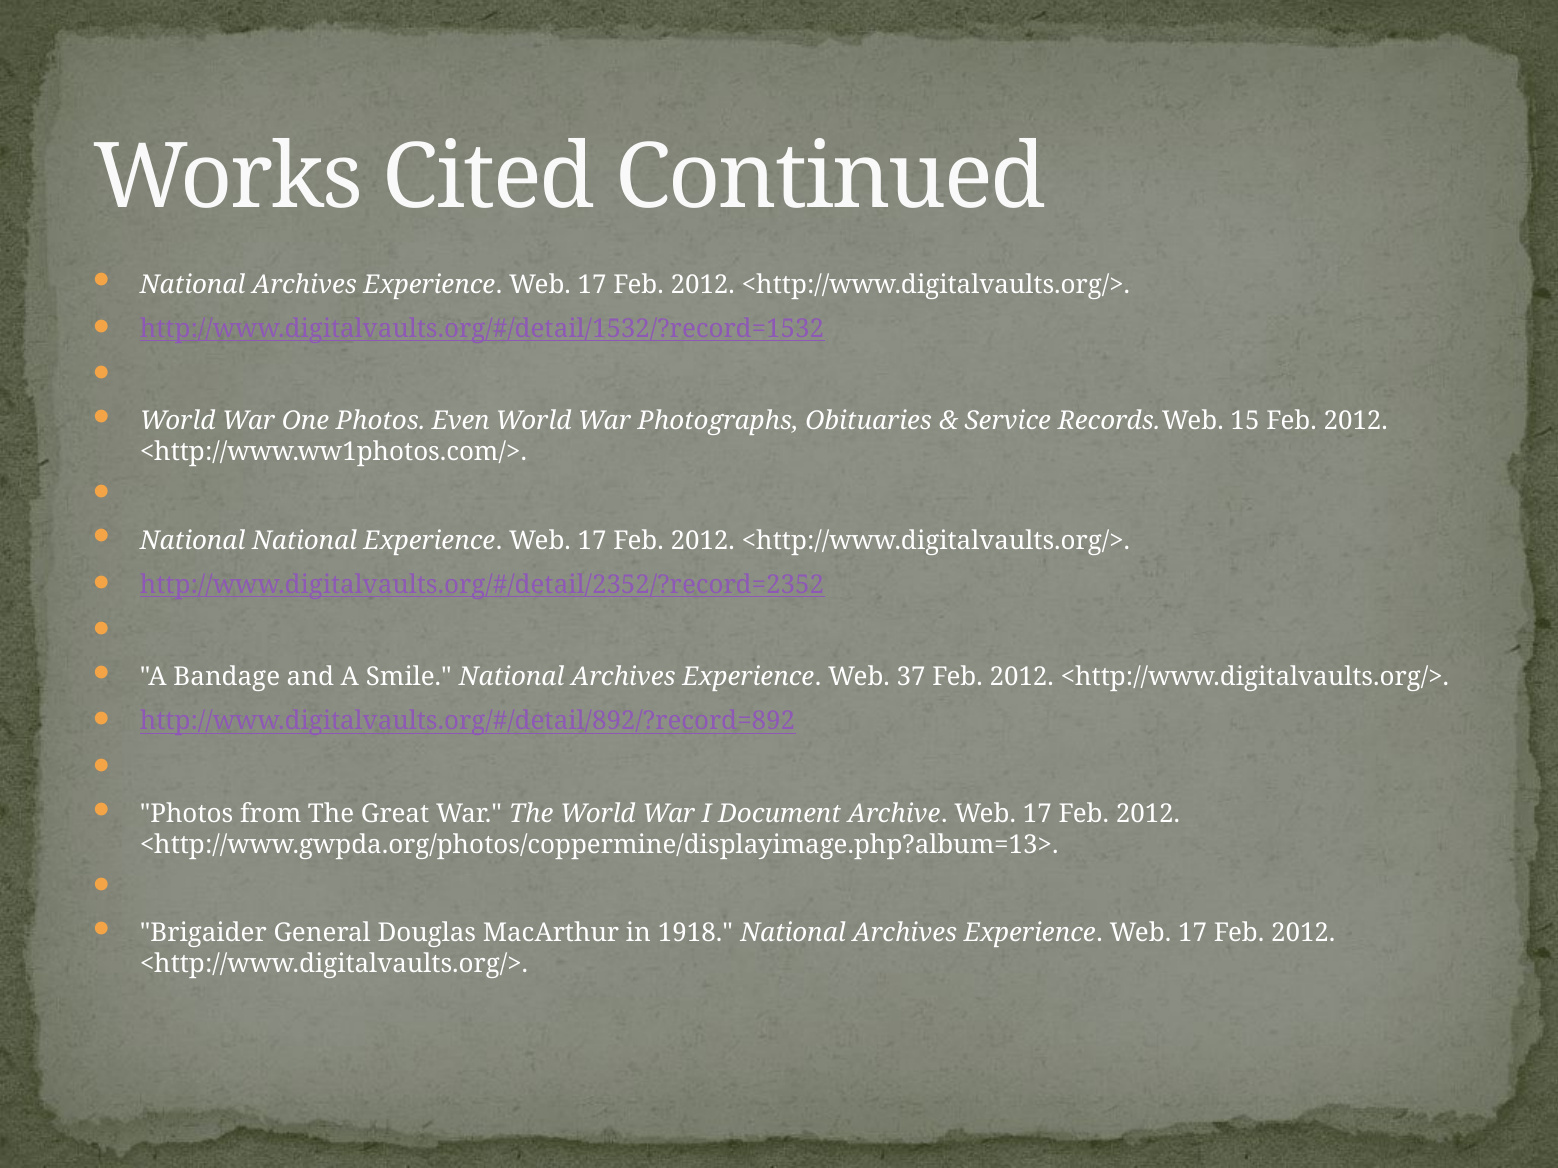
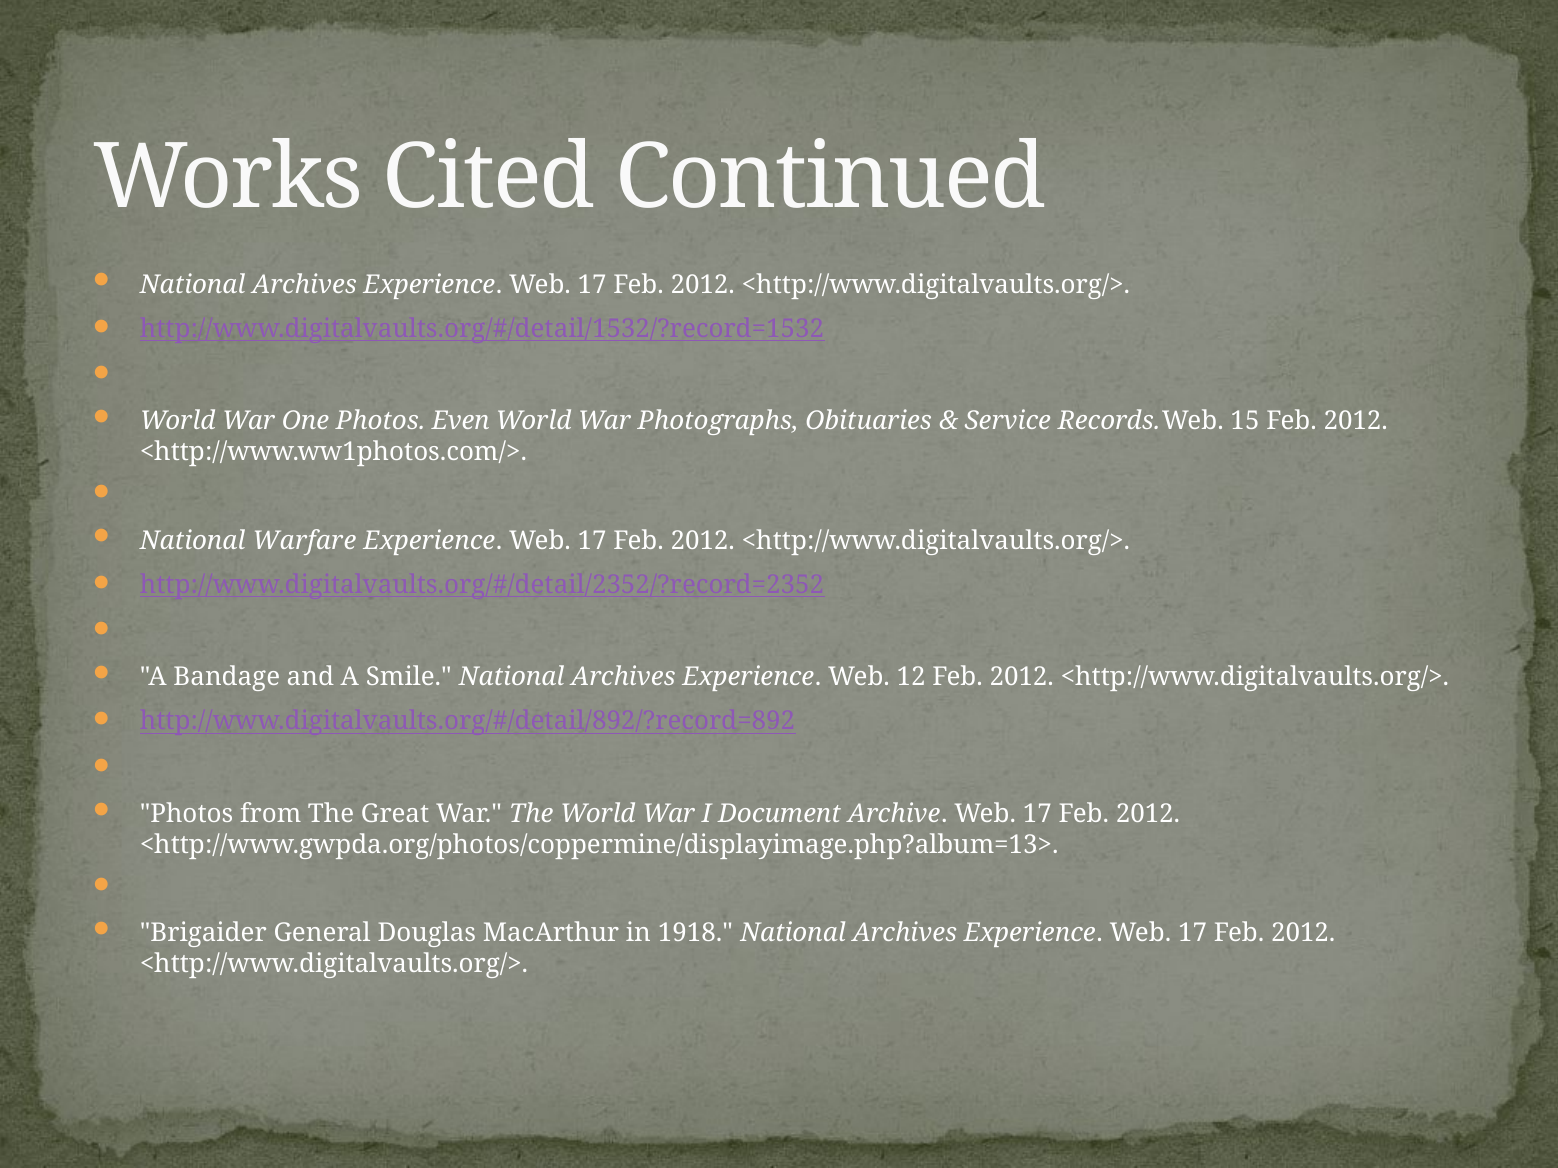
National National: National -> Warfare (304, 541)
37: 37 -> 12 (911, 678)
